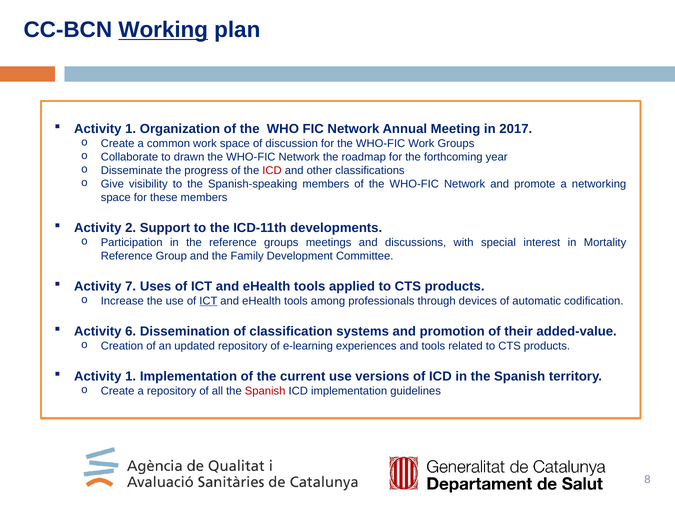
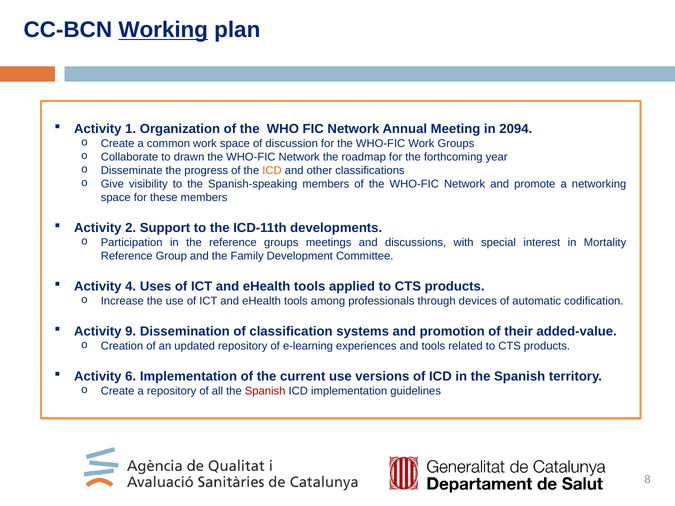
2017: 2017 -> 2094 (516, 129)
ICD colour: red -> orange (272, 171)
7: 7 -> 4 (131, 287)
ICT underline: present -> none (208, 301)
6: 6 -> 9 (131, 332)
1: 1 -> 6 (131, 377)
